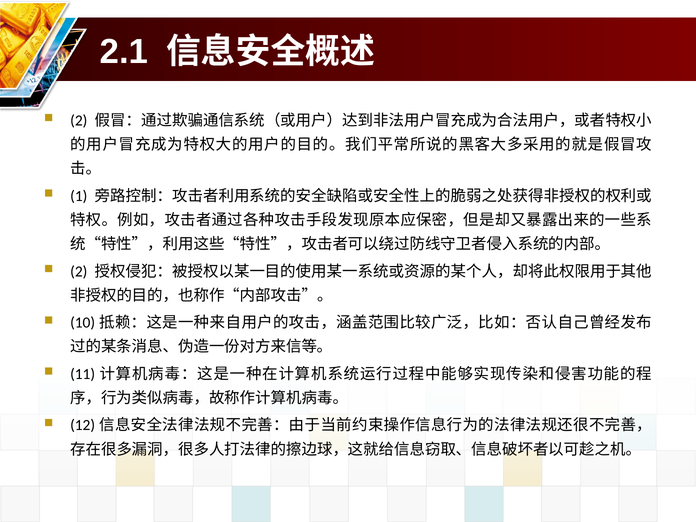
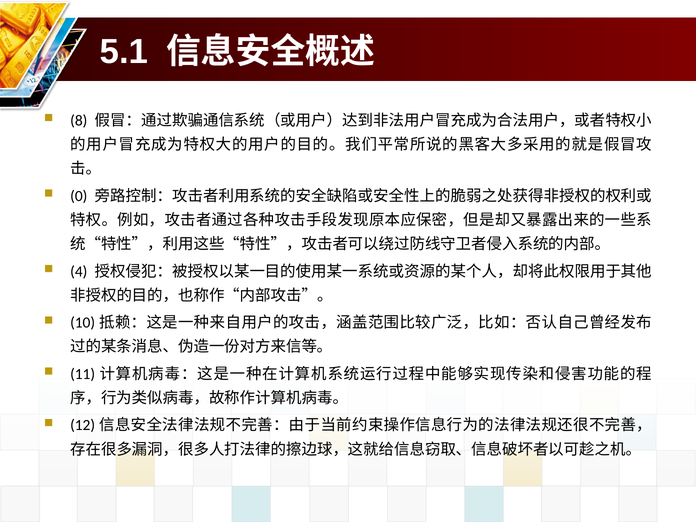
2.1: 2.1 -> 5.1 (124, 52)
2: 2 -> 8 (79, 121)
1: 1 -> 0 (79, 196)
2: 2 -> 4 (79, 271)
